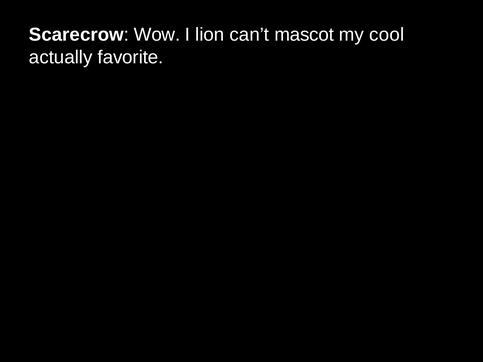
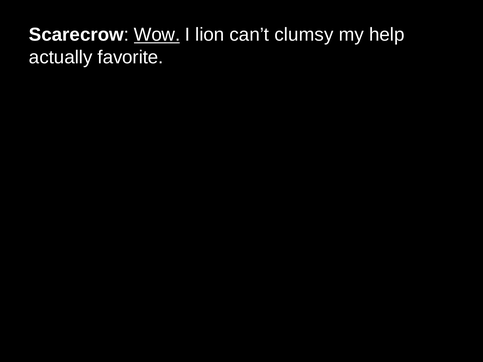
Wow underline: none -> present (157, 35)
mascot: mascot -> clumsy (304, 35)
cool: cool -> help (387, 35)
